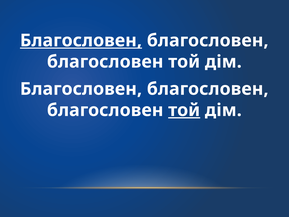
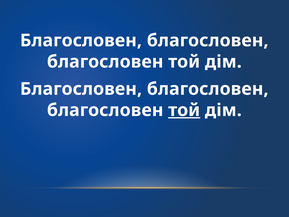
Благословен underline: present -> none (81, 40)
